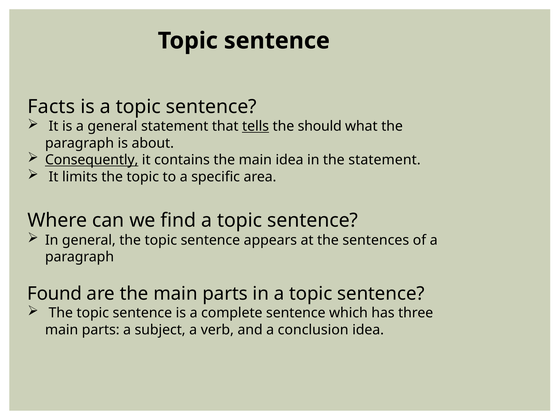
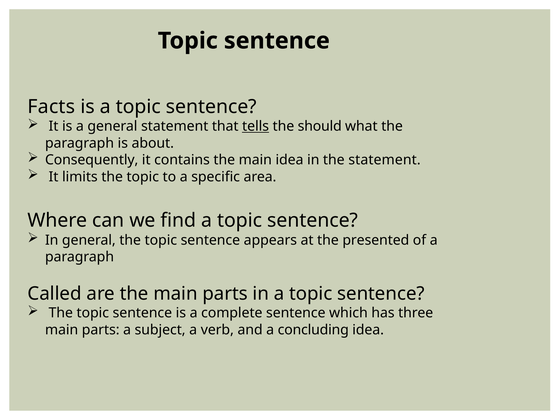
Consequently underline: present -> none (92, 160)
sentences: sentences -> presented (376, 240)
Found: Found -> Called (55, 294)
conclusion: conclusion -> concluding (313, 330)
